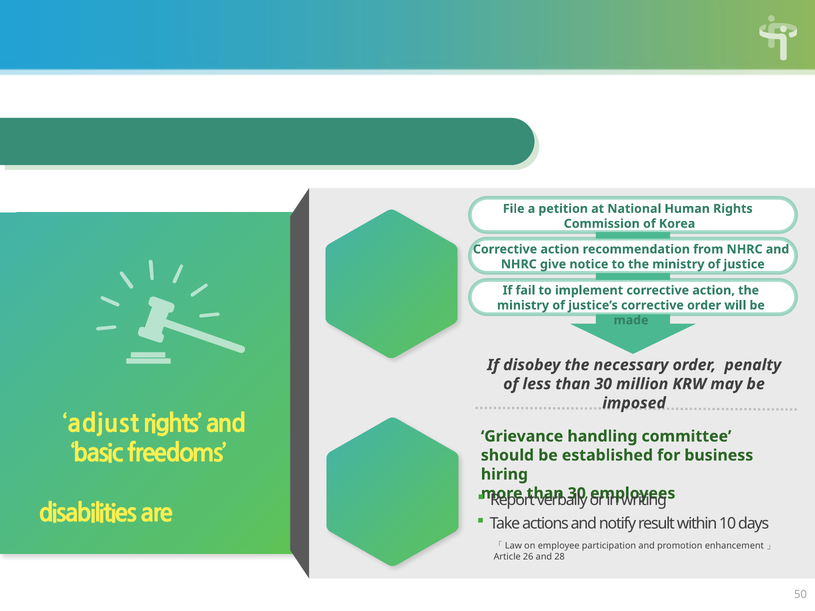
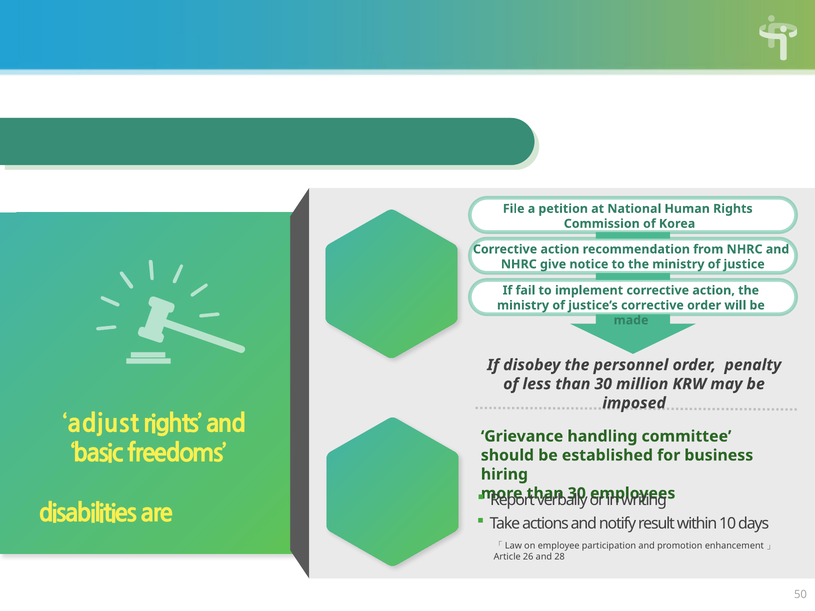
necessary: necessary -> personnel (631, 365)
